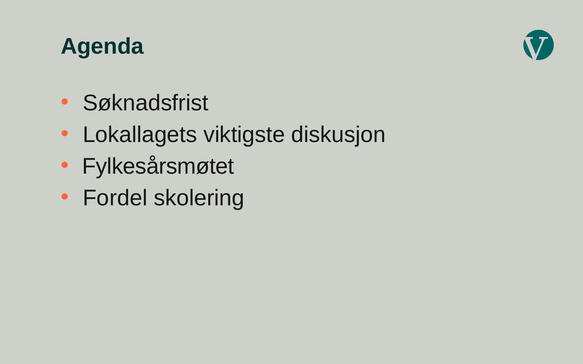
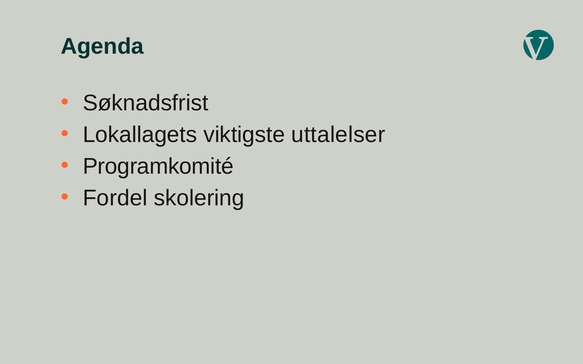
diskusjon: diskusjon -> uttalelser (338, 135)
Fylkesårsmøtet: Fylkesårsmøtet -> Programkomité (158, 166)
